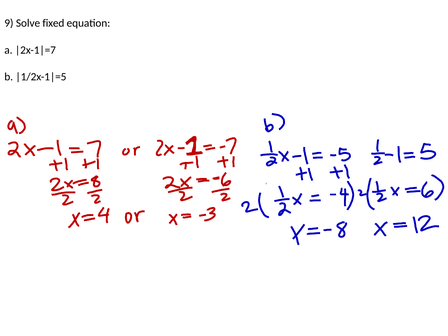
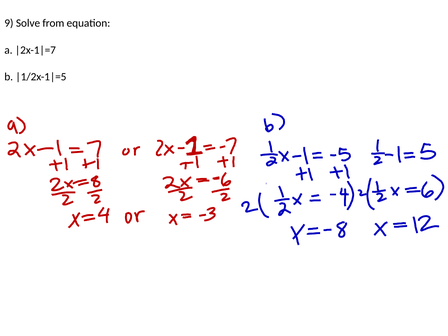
fixed: fixed -> from (53, 23)
